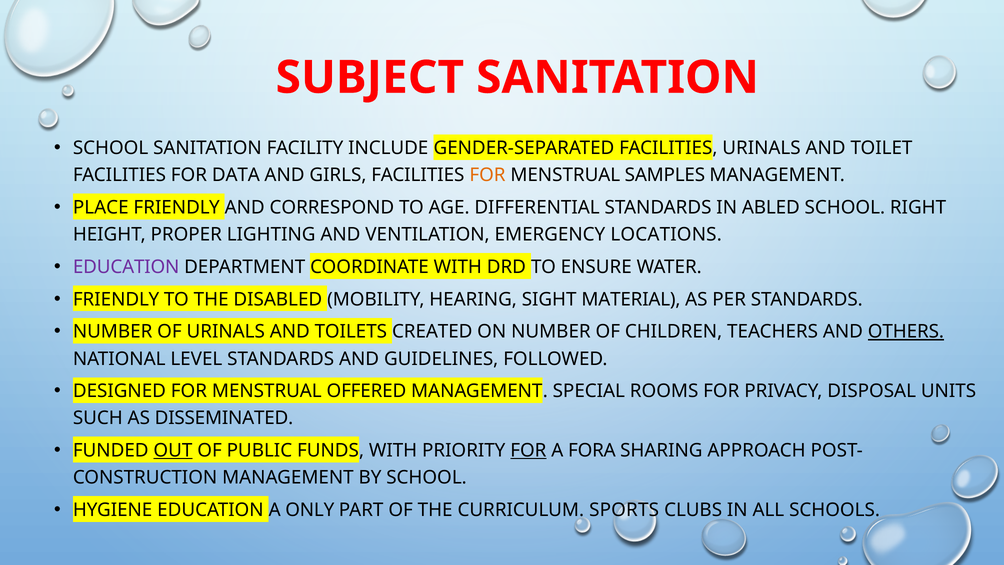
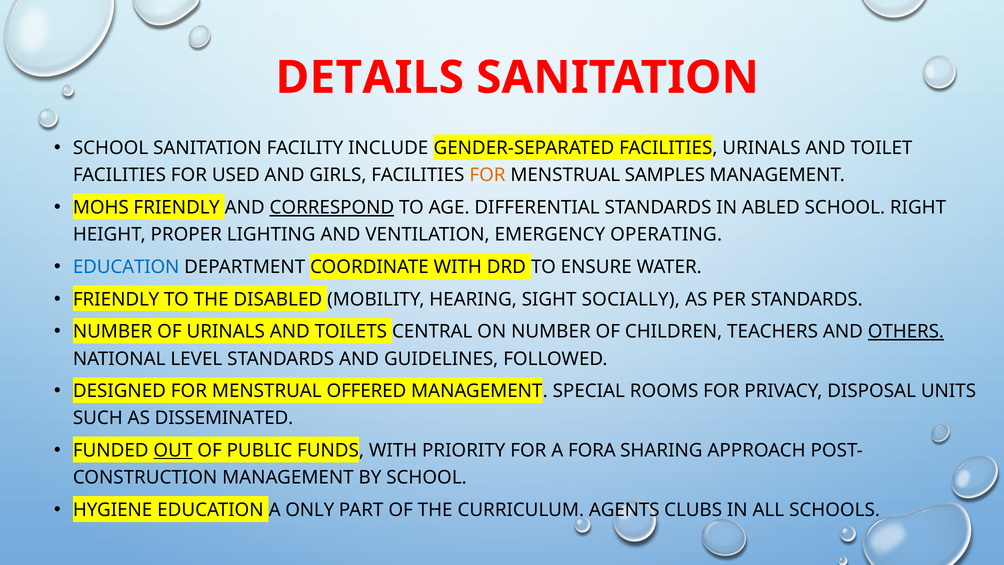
SUBJECT: SUBJECT -> DETAILS (370, 78)
DATA: DATA -> USED (236, 175)
PLACE: PLACE -> MOHS (101, 208)
CORRESPOND underline: none -> present (332, 208)
LOCATIONS: LOCATIONS -> OPERATING (666, 235)
EDUCATION colour: purple -> blue (126, 267)
MATERIAL: MATERIAL -> SOCIALLY (631, 299)
CREATED: CREATED -> CENTRAL (432, 332)
FOR underline: present -> none (528, 450)
SPORTS: SPORTS -> AGENTS (624, 510)
